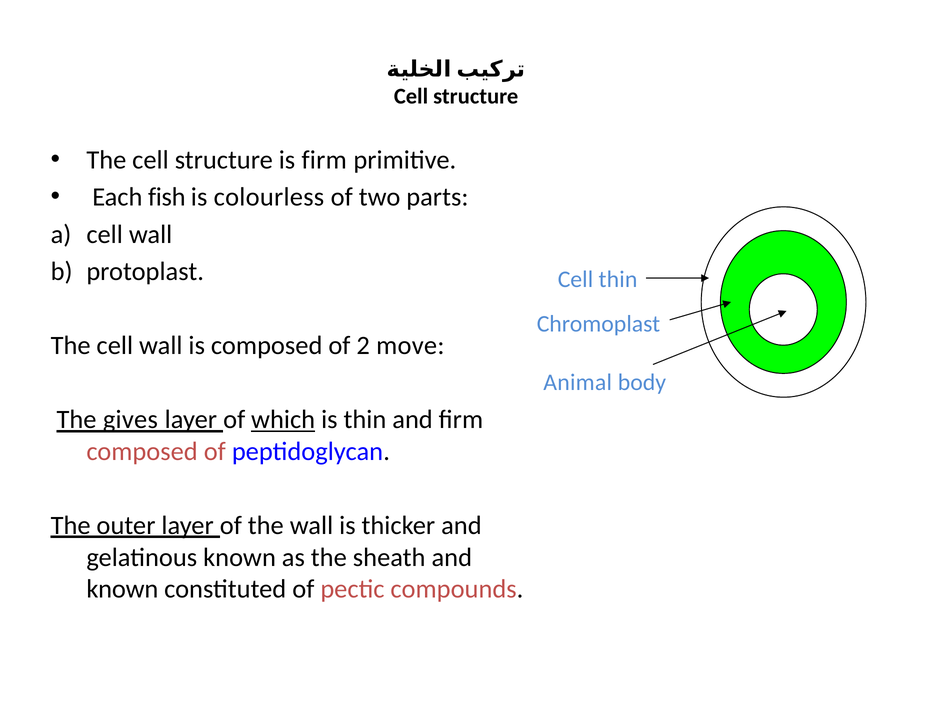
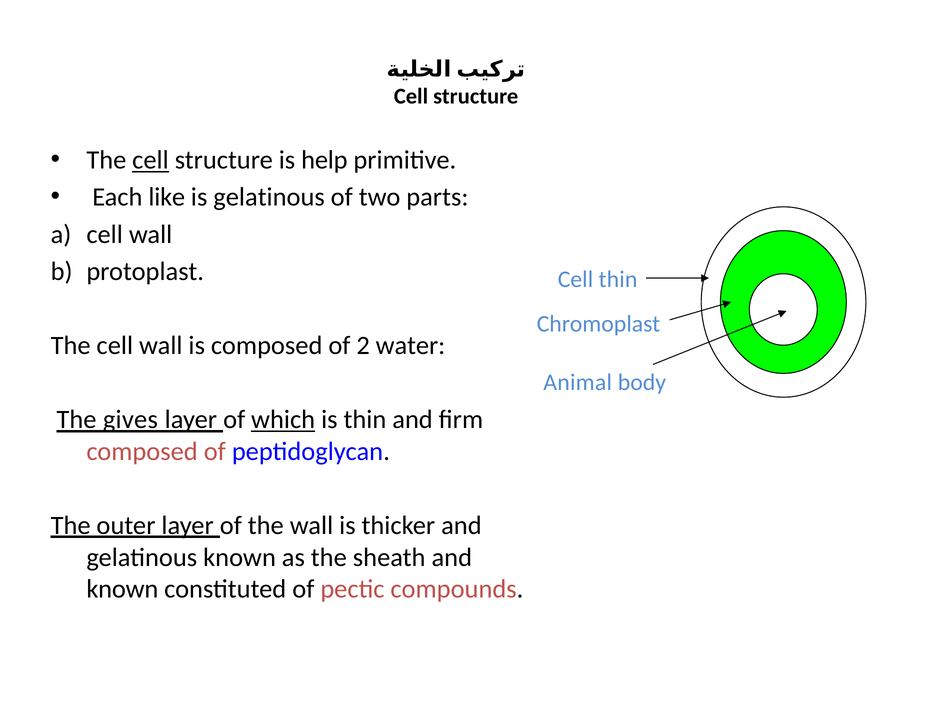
cell underline: none -> present (150, 160)
is firm: firm -> help (324, 160)
fish: fish -> like (167, 197)
is colourless: colourless -> gelatinous (269, 197)
move: move -> water (410, 346)
